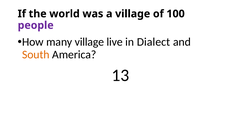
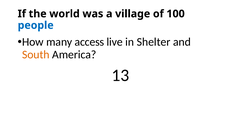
people colour: purple -> blue (36, 25)
many village: village -> access (89, 42)
Dialect: Dialect -> Shelter (154, 42)
